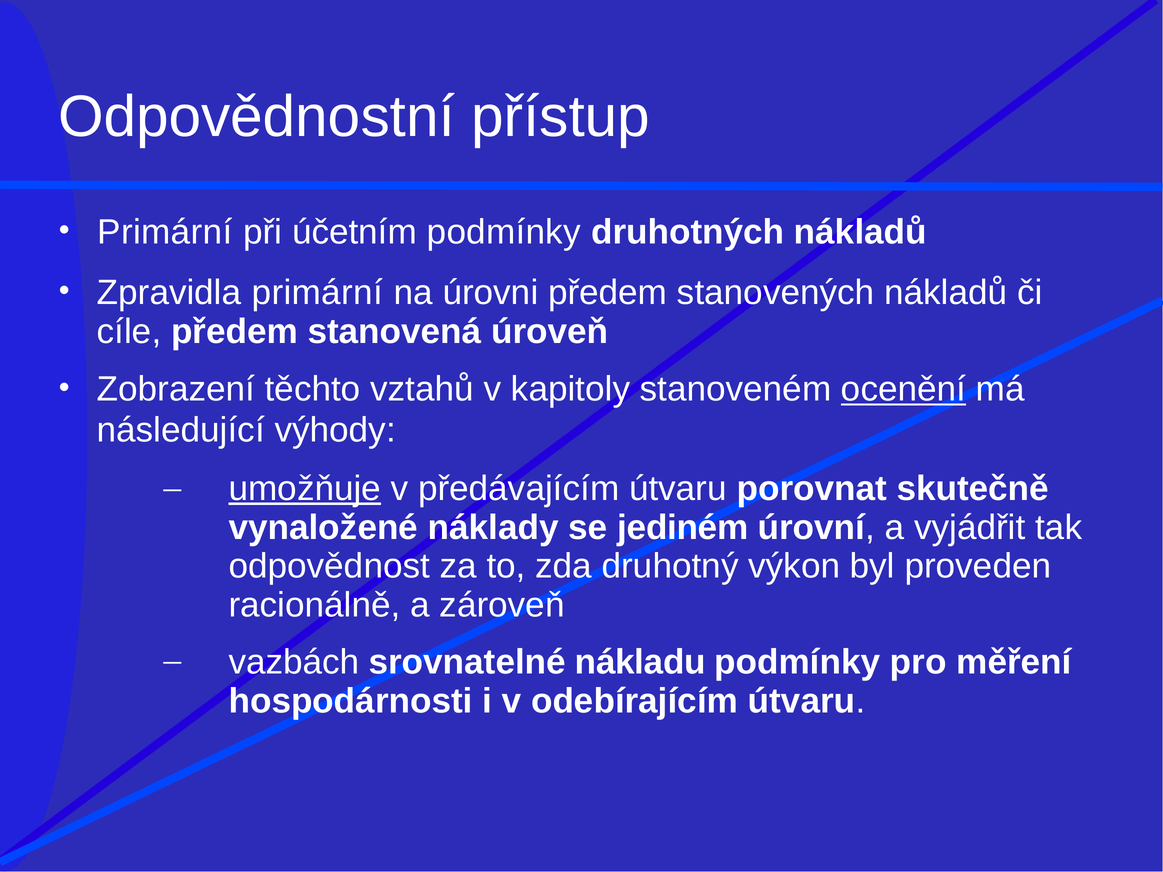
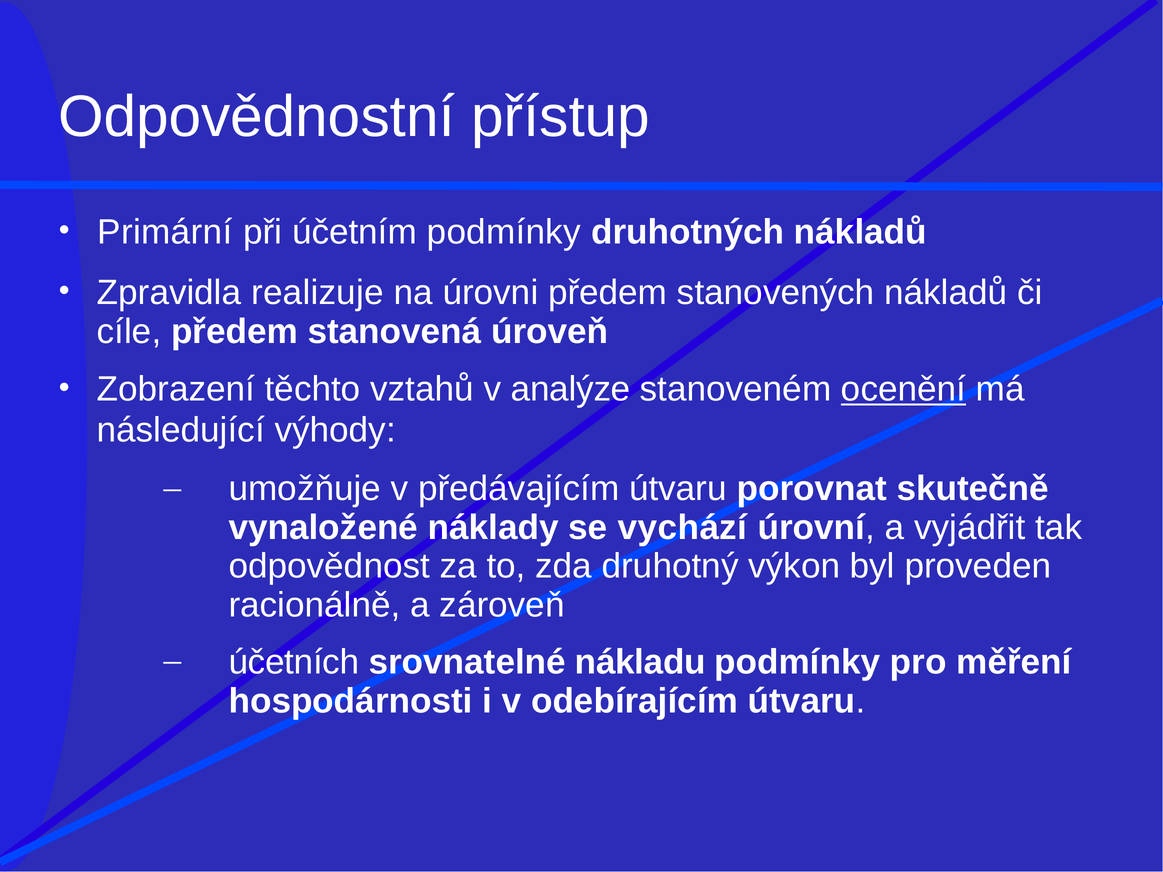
Zpravidla primární: primární -> realizuje (317, 293)
kapitoly: kapitoly -> analýze (571, 389)
umožňuje underline: present -> none (305, 489)
jediném: jediném -> vychází (683, 528)
vazbách: vazbách -> účetních (294, 662)
